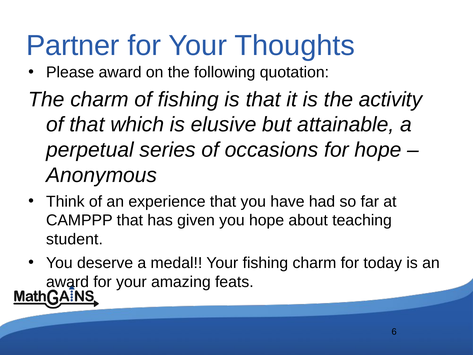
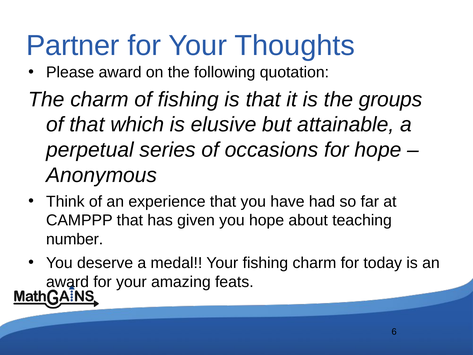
activity: activity -> groups (391, 99)
student: student -> number (75, 239)
